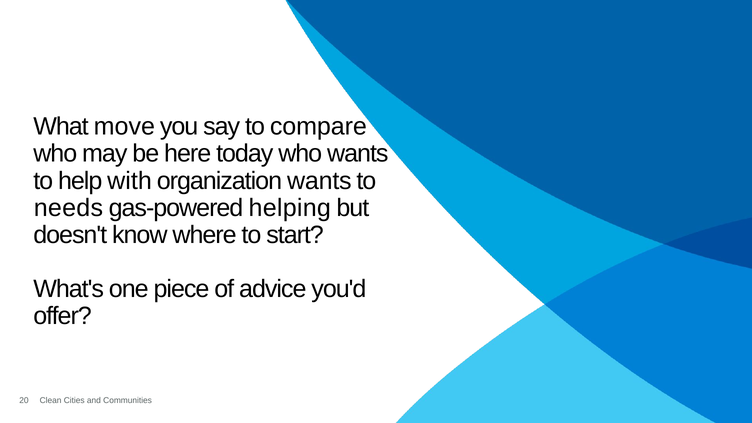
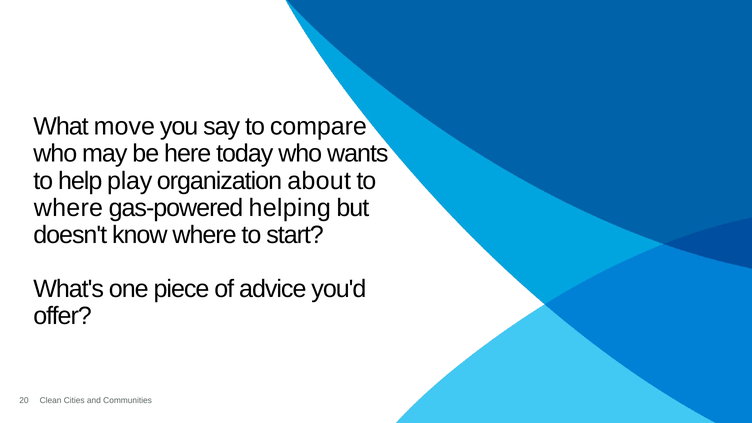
with: with -> play (130, 181)
organization wants: wants -> about (319, 181)
needs: needs -> where (68, 208)
